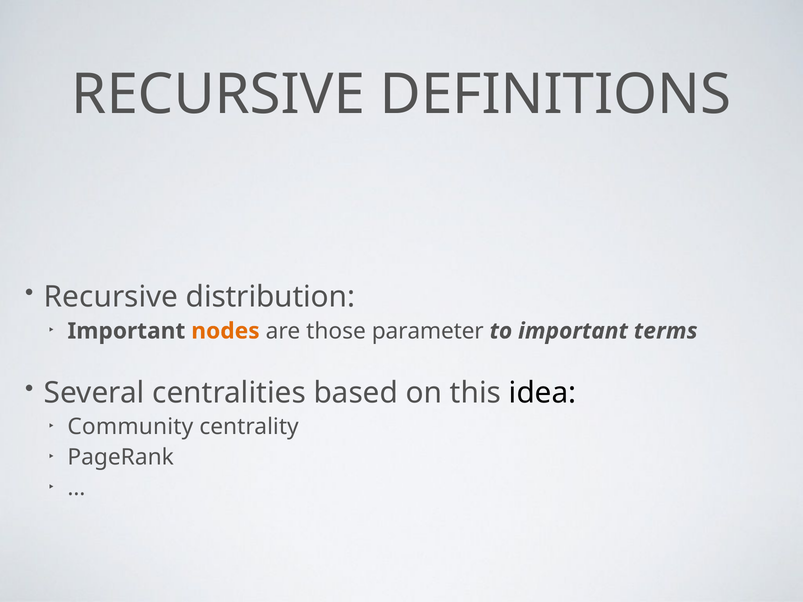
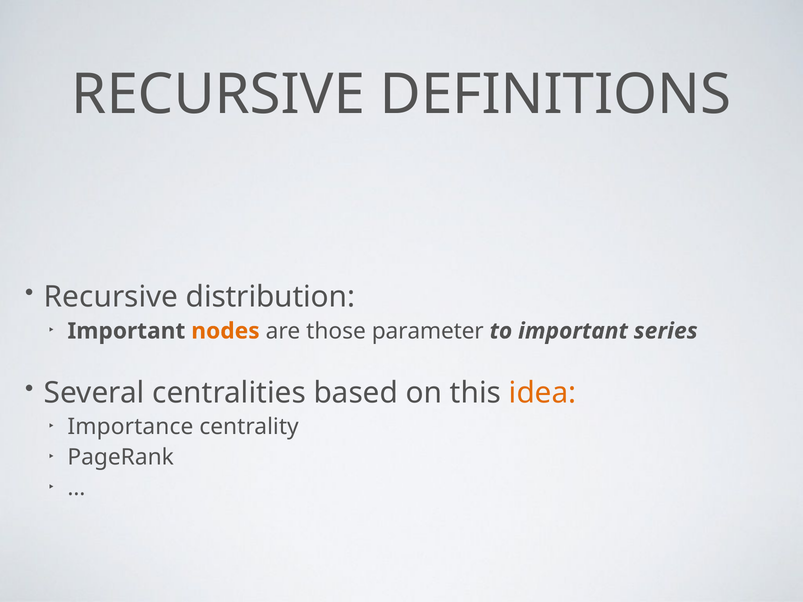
terms: terms -> series (666, 331)
idea colour: black -> orange (543, 393)
Community: Community -> Importance (130, 427)
